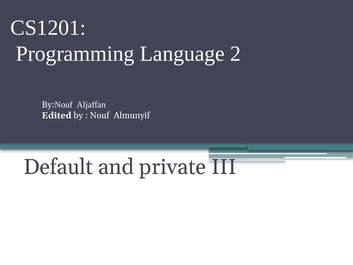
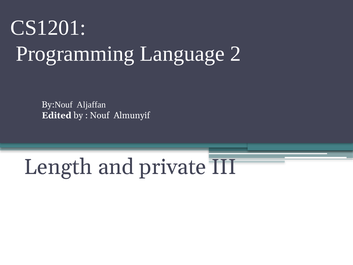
Default: Default -> Length (58, 167)
